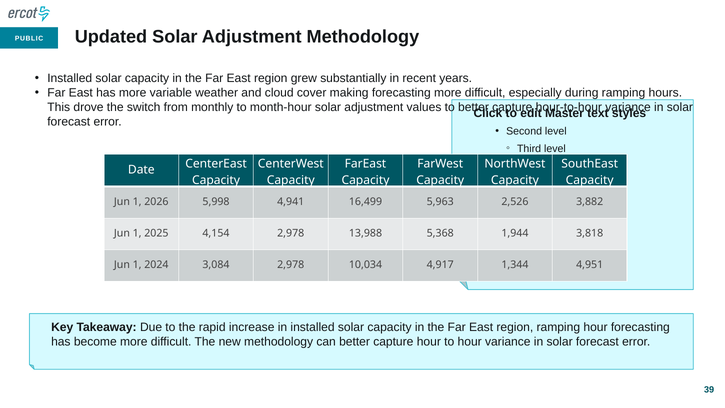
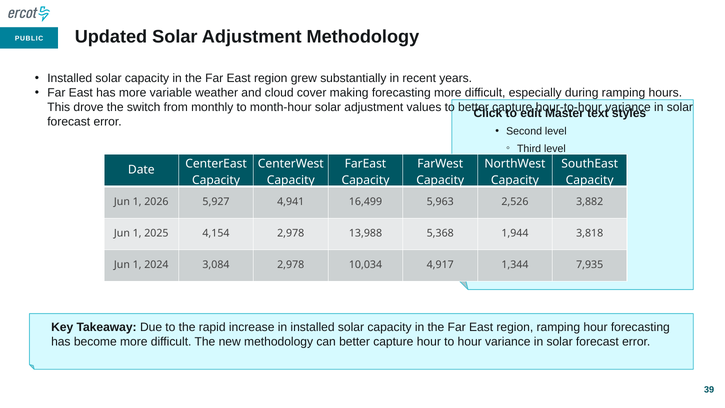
5,998: 5,998 -> 5,927 (216, 202)
4,951: 4,951 -> 7,935 (590, 265)
